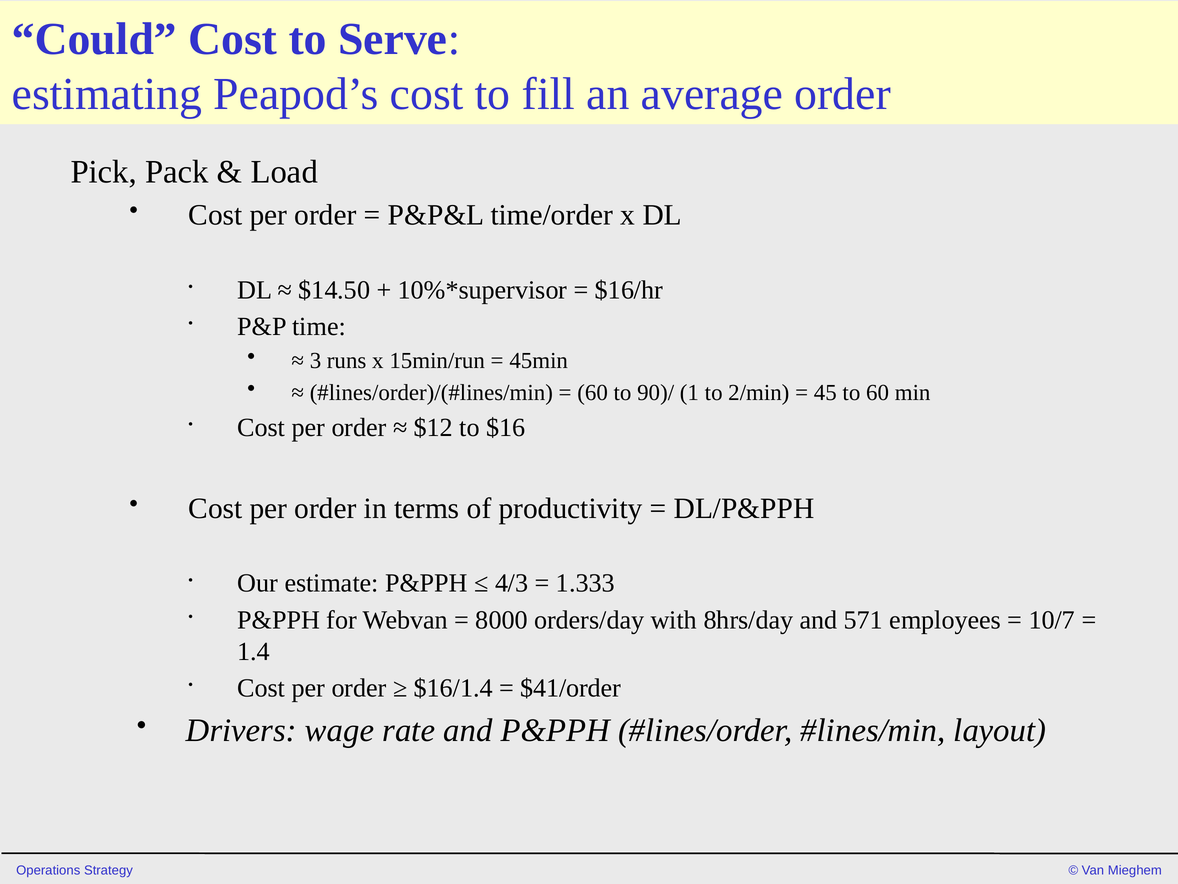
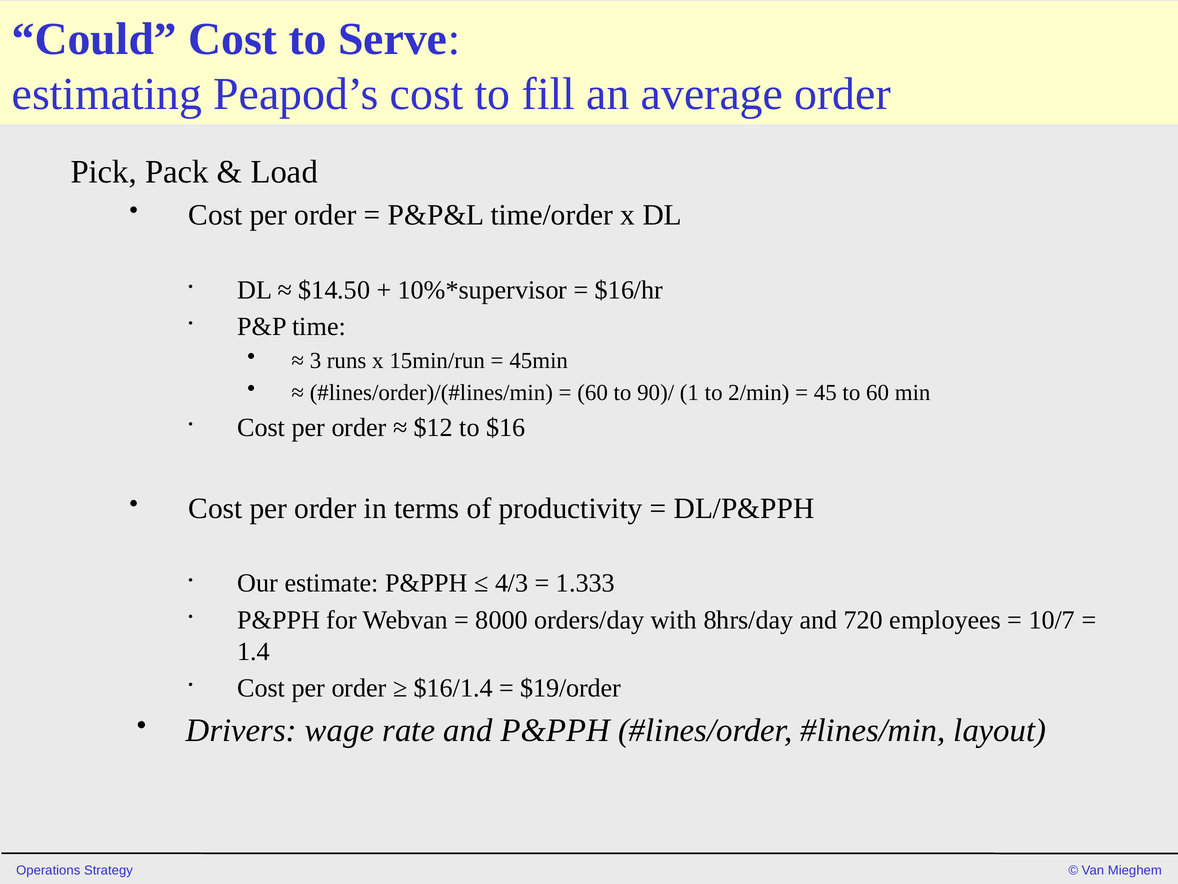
571: 571 -> 720 (863, 620)
$41/order: $41/order -> $19/order (571, 688)
